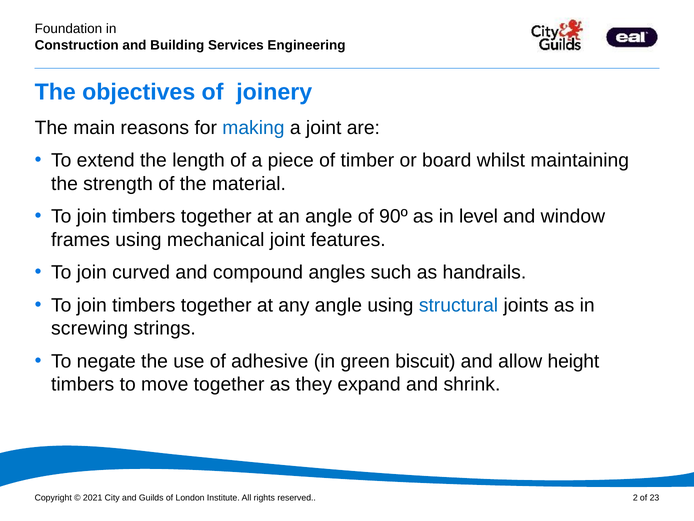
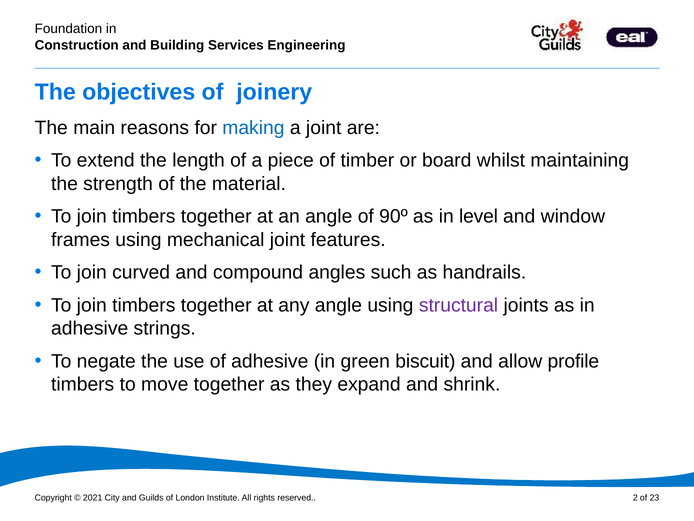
structural colour: blue -> purple (459, 305)
screwing: screwing -> adhesive (90, 328)
height: height -> profile (573, 361)
